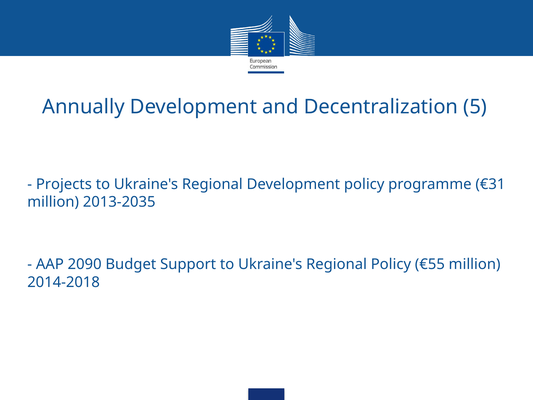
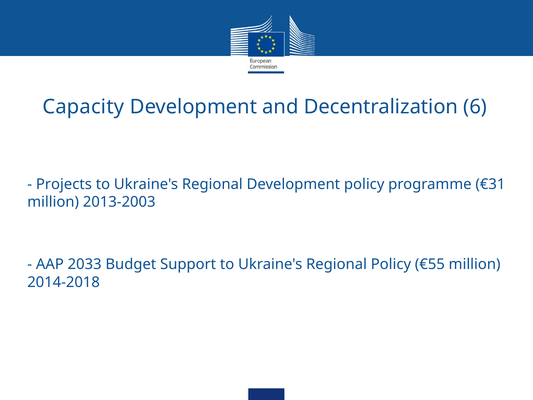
Annually: Annually -> Capacity (83, 107)
5: 5 -> 6 (475, 107)
2013-2035: 2013-2035 -> 2013-2003 (119, 202)
2090: 2090 -> 2033 (85, 264)
